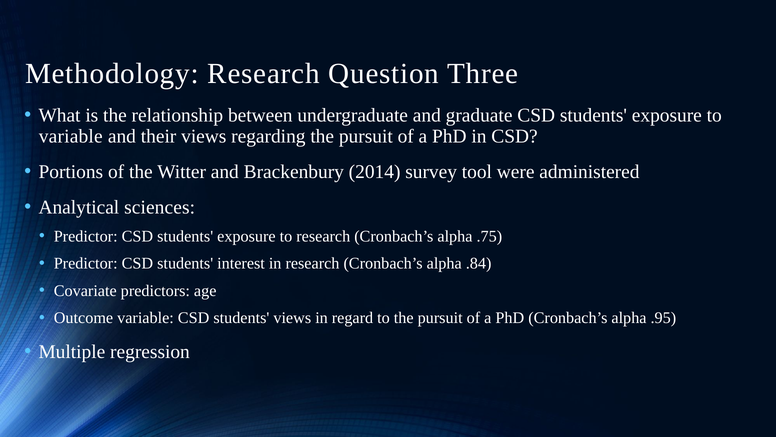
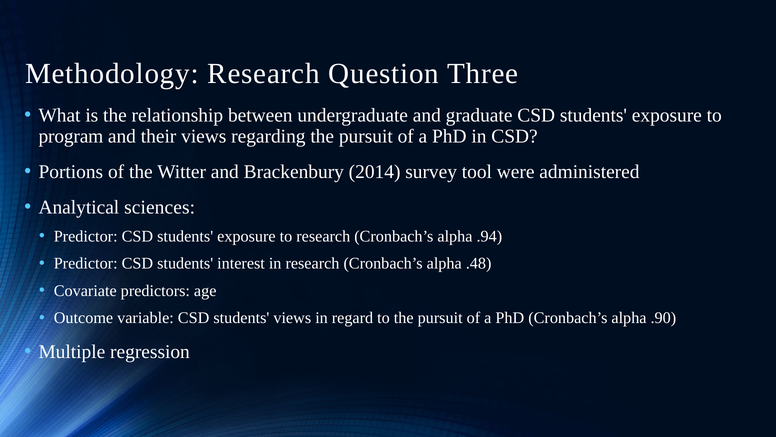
variable: variable -> program (71, 136)
.75: .75 -> .94 (489, 236)
.84: .84 -> .48 (479, 263)
.95: .95 -> .90 (663, 318)
